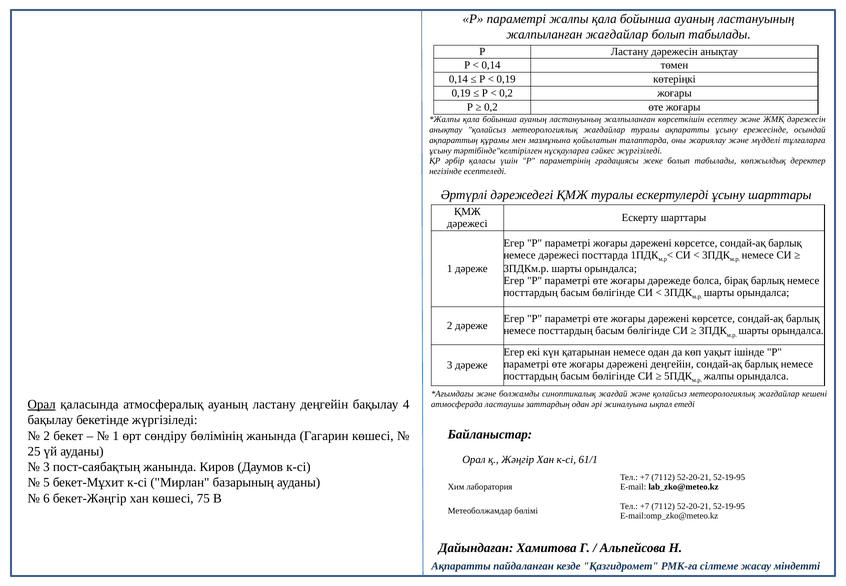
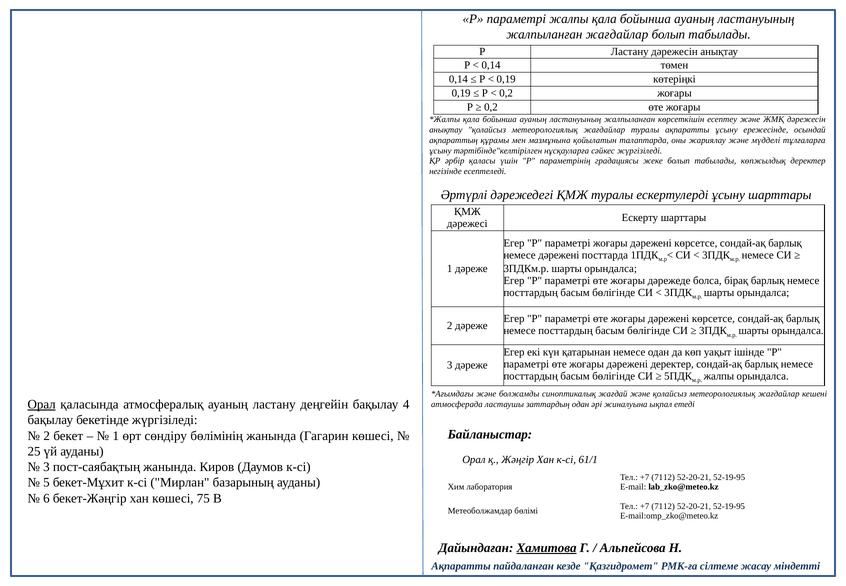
немесе дәрежесі: дәрежесі -> дәрежені (559, 255)
дәрежені деңгейін: деңгейін -> деректер (672, 364)
Хамитова underline: none -> present (547, 548)
